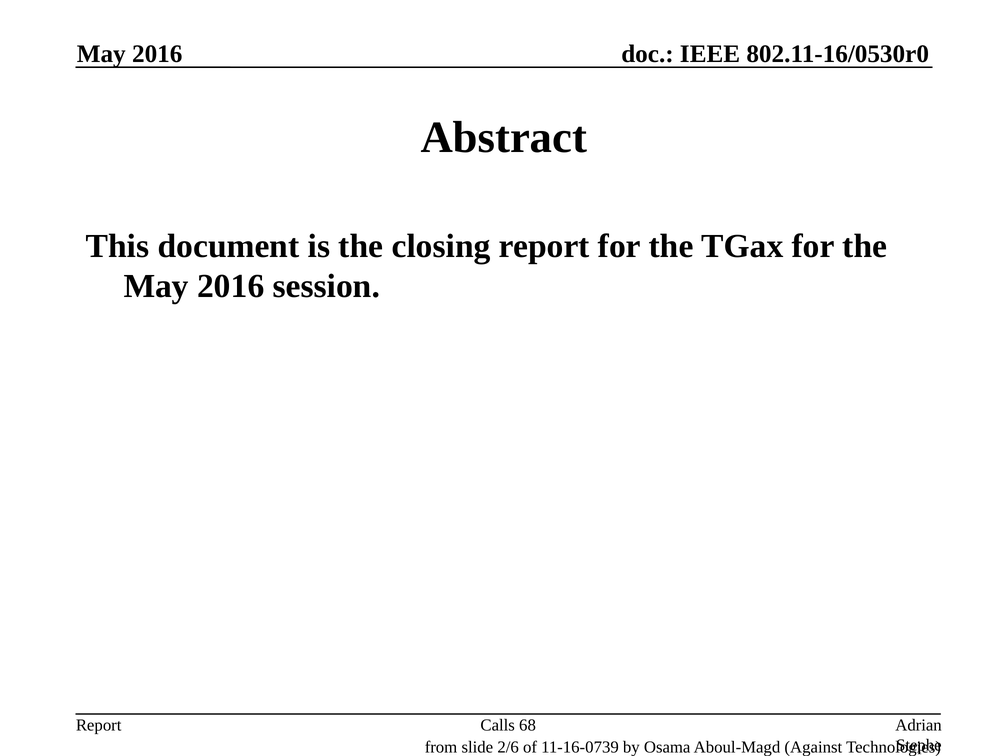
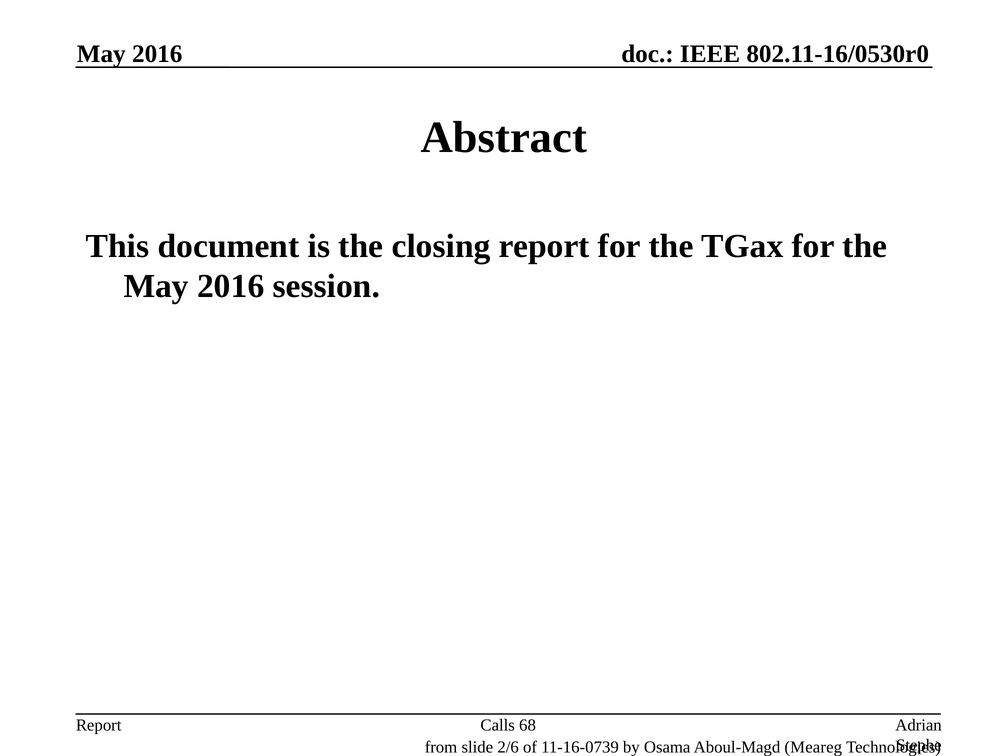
Against: Against -> Meareg (813, 747)
